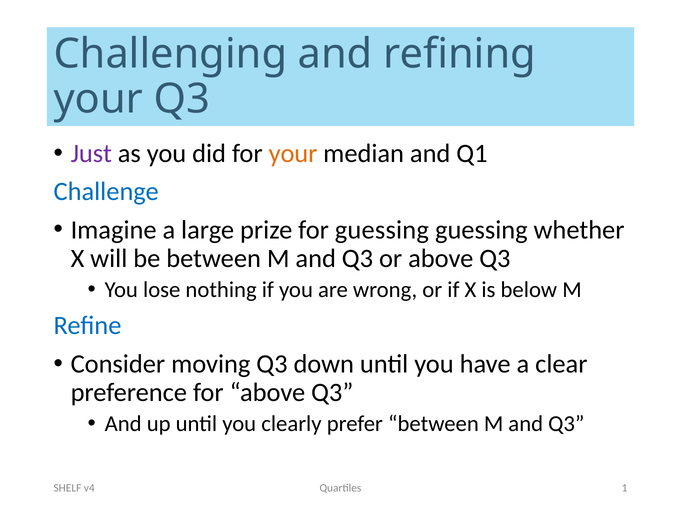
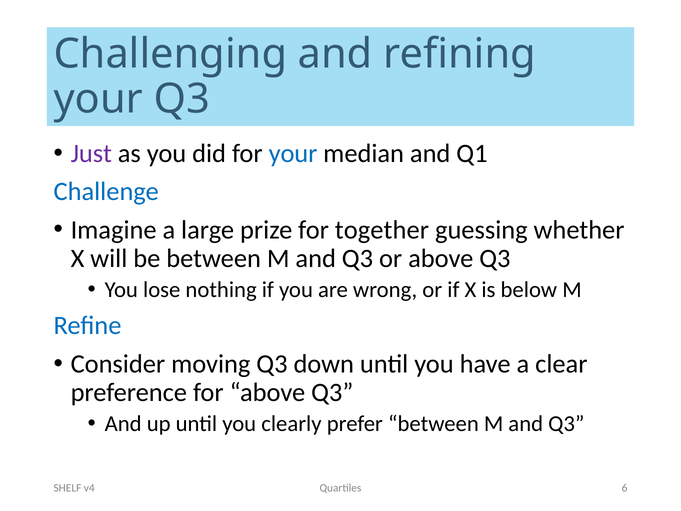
your colour: orange -> blue (293, 154)
for guessing: guessing -> together (382, 230)
1: 1 -> 6 (625, 488)
